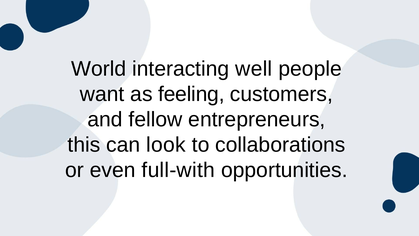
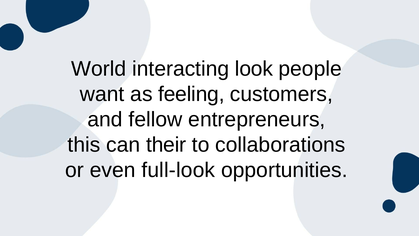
well: well -> look (254, 69)
look: look -> their (166, 145)
full-with: full-with -> full-look (178, 170)
